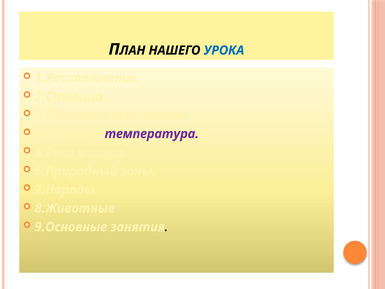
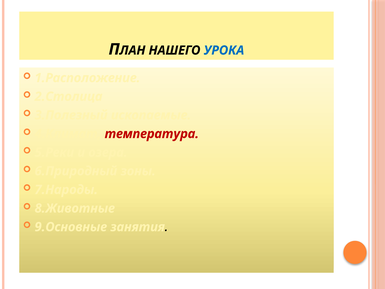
температура colour: purple -> red (152, 134)
